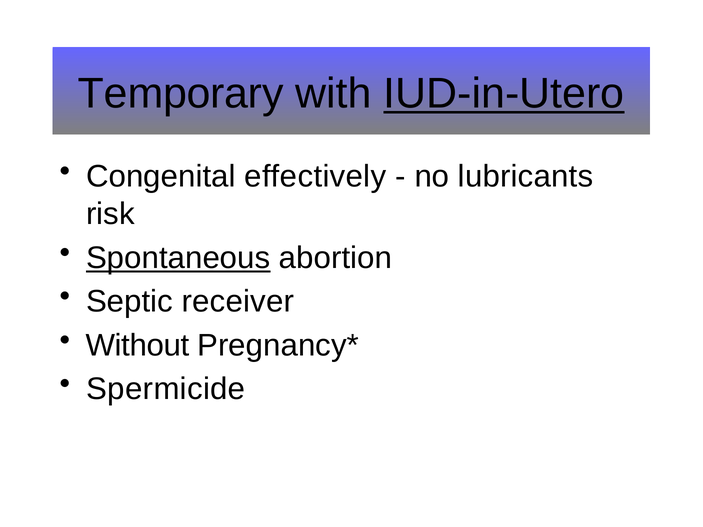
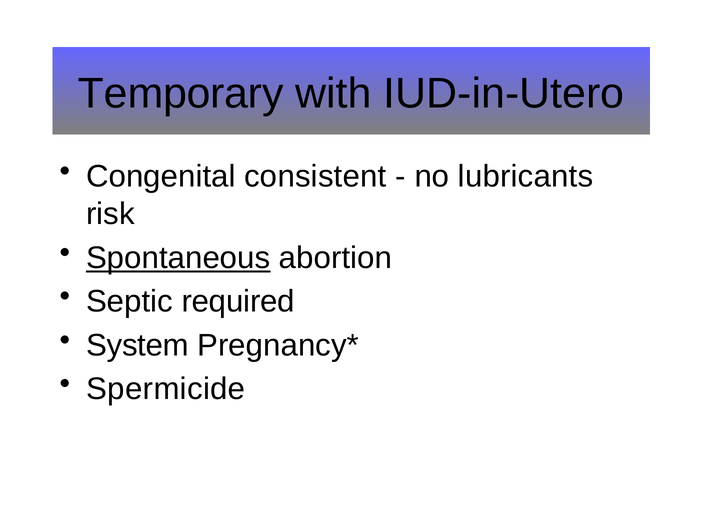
IUD-in-Utero underline: present -> none (504, 94)
effectively: effectively -> consistent (315, 177)
receiver: receiver -> required (238, 302)
Without: Without -> System (138, 346)
